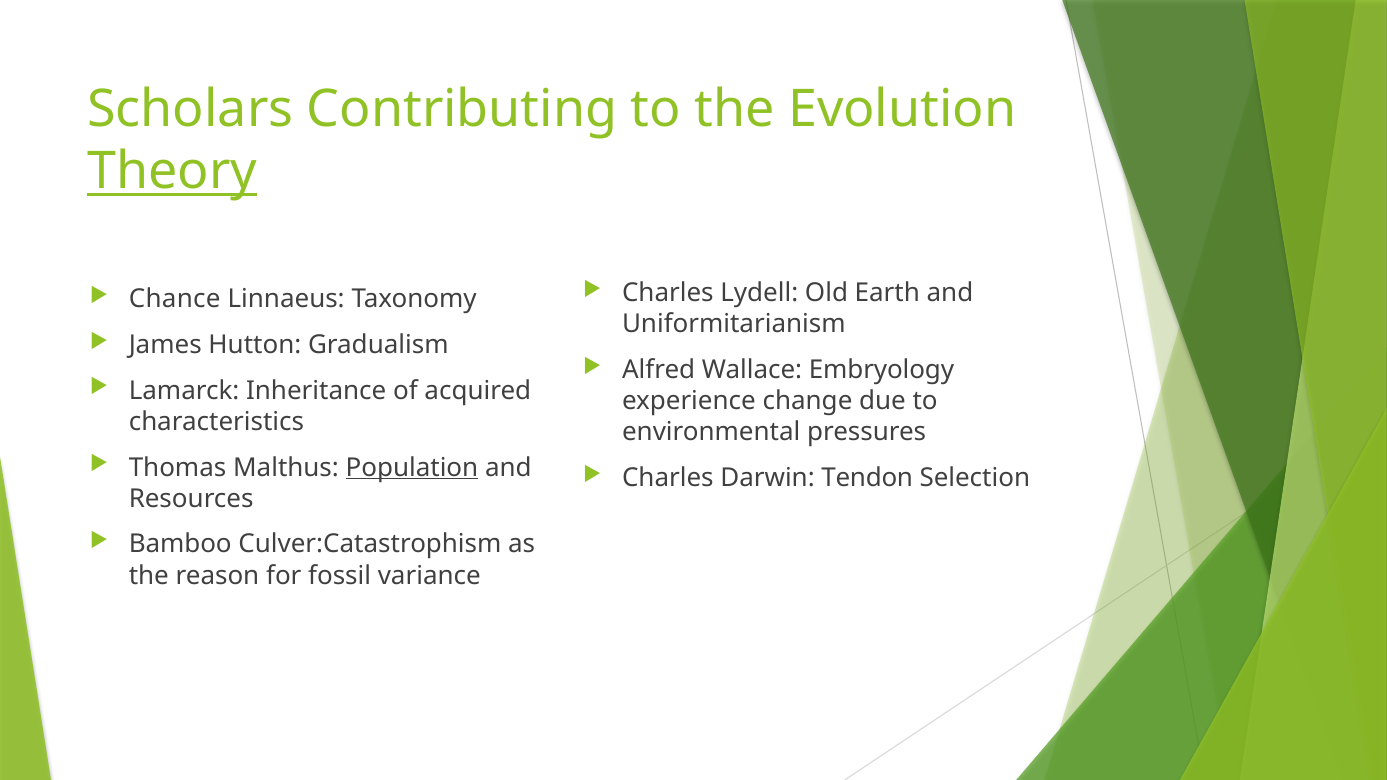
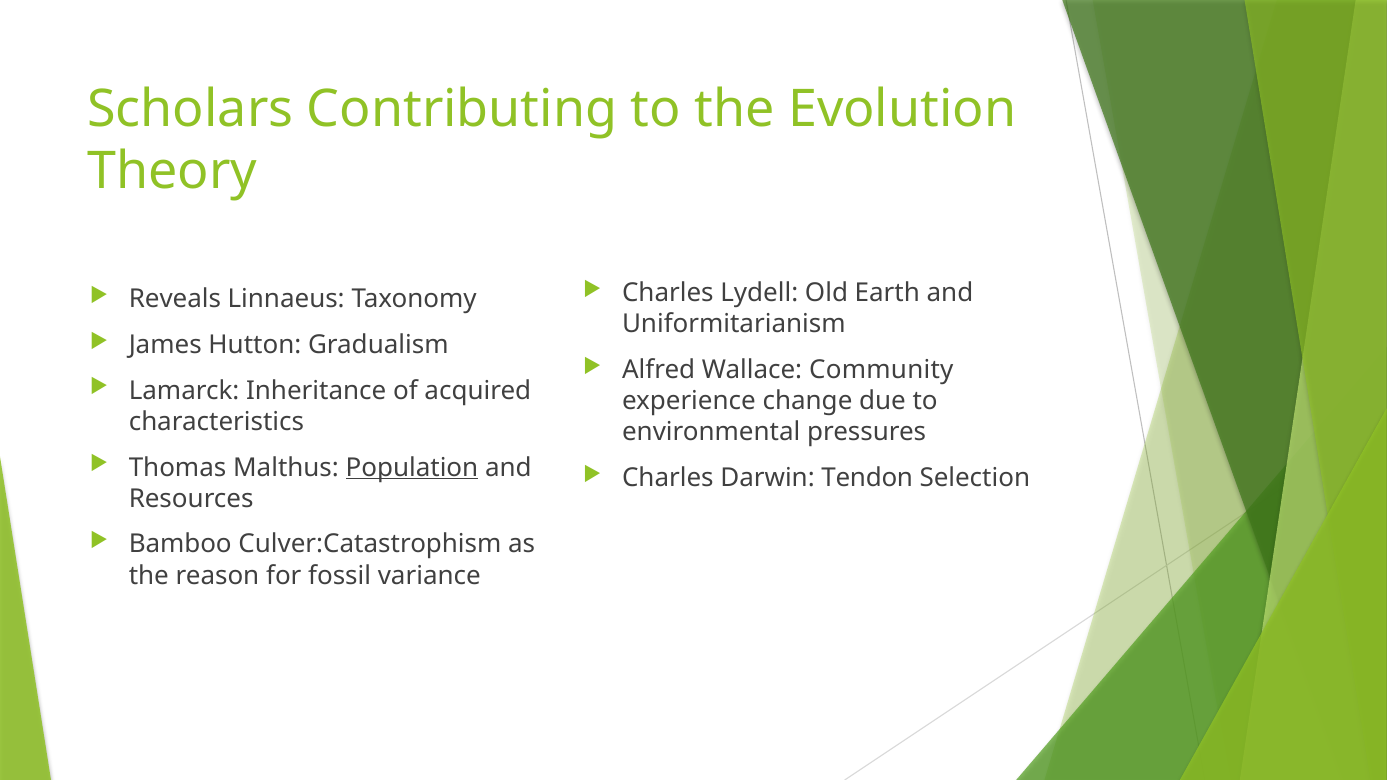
Theory underline: present -> none (172, 172)
Chance: Chance -> Reveals (175, 299)
Embryology: Embryology -> Community (881, 370)
